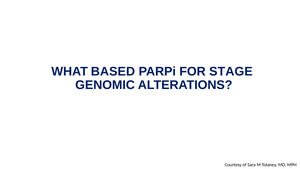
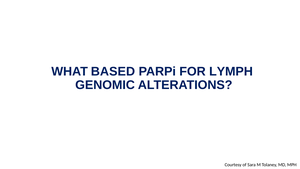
STAGE: STAGE -> LYMPH (231, 71)
